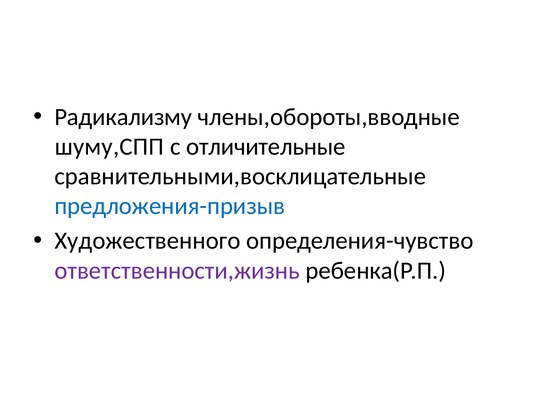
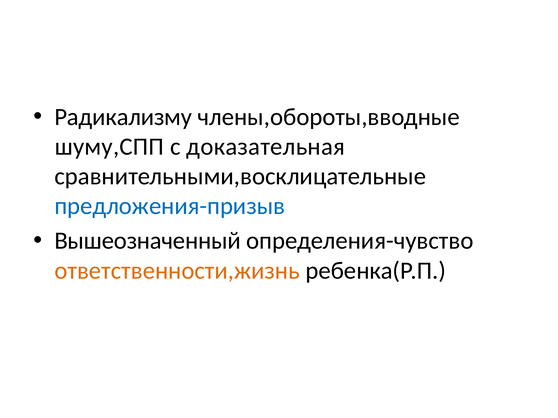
отличительные: отличительные -> доказательная (266, 147)
Художественного: Художественного -> Вышеозначенный (148, 241)
ответственности,жизнь colour: purple -> orange (177, 271)
